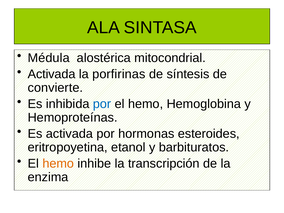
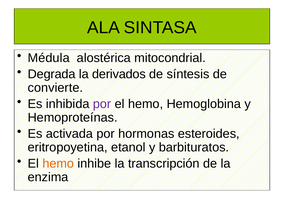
Activada: Activada -> Degrada (52, 74)
porfirinas: porfirinas -> derivados (119, 74)
por colour: blue -> purple (102, 104)
